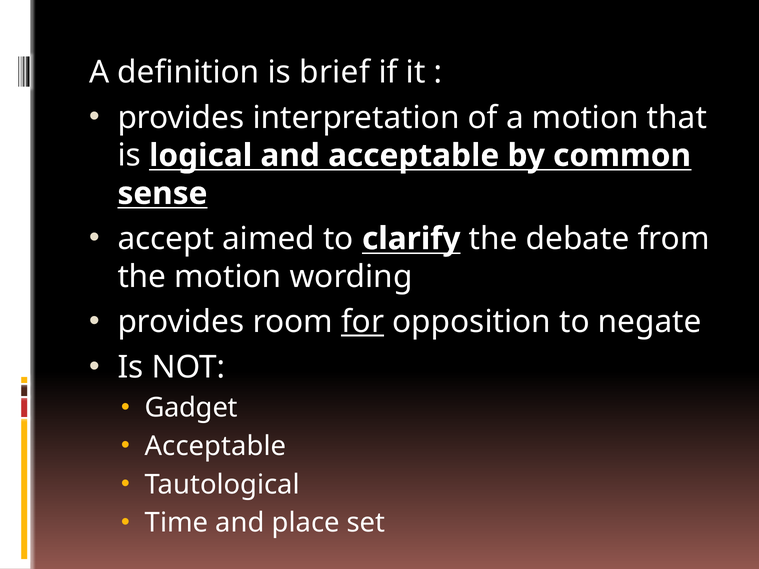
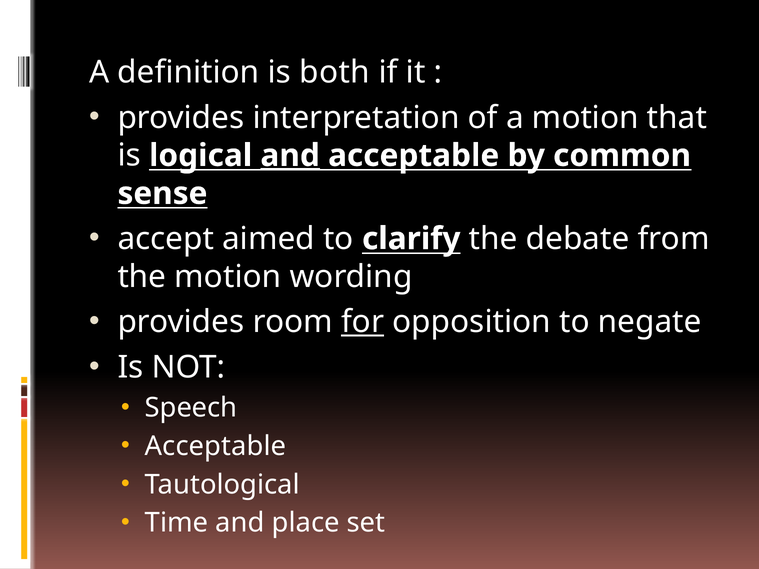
brief: brief -> both (335, 72)
and underline: none -> present (290, 156)
Gadget: Gadget -> Speech (191, 408)
